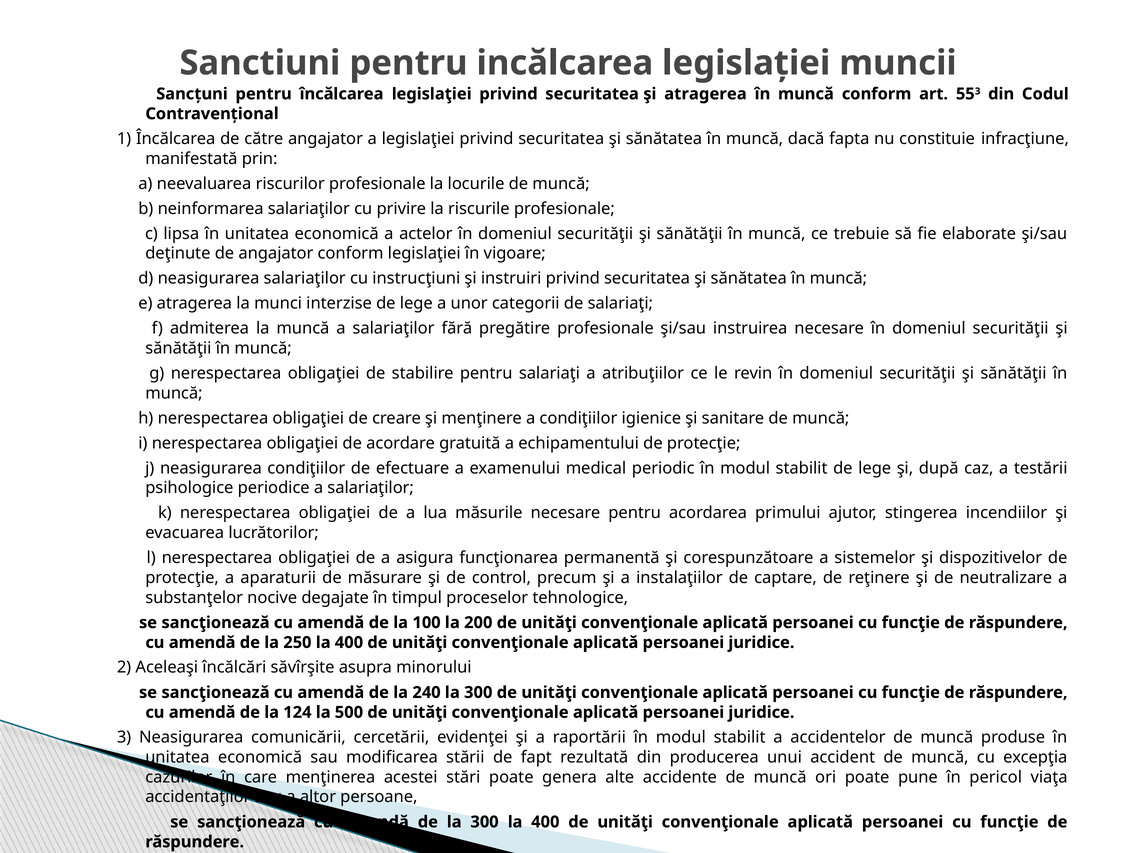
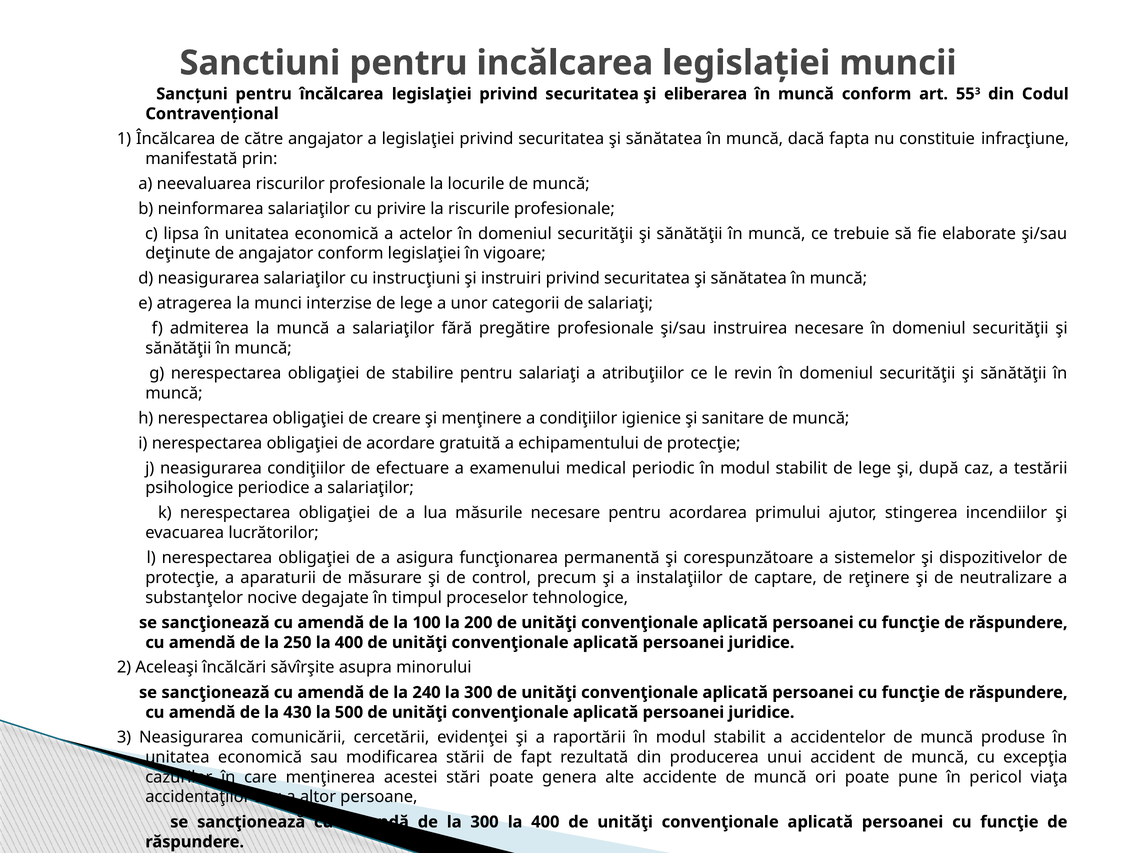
şi atragerea: atragerea -> eliberarea (706, 94)
124: 124 -> 430 (297, 712)
